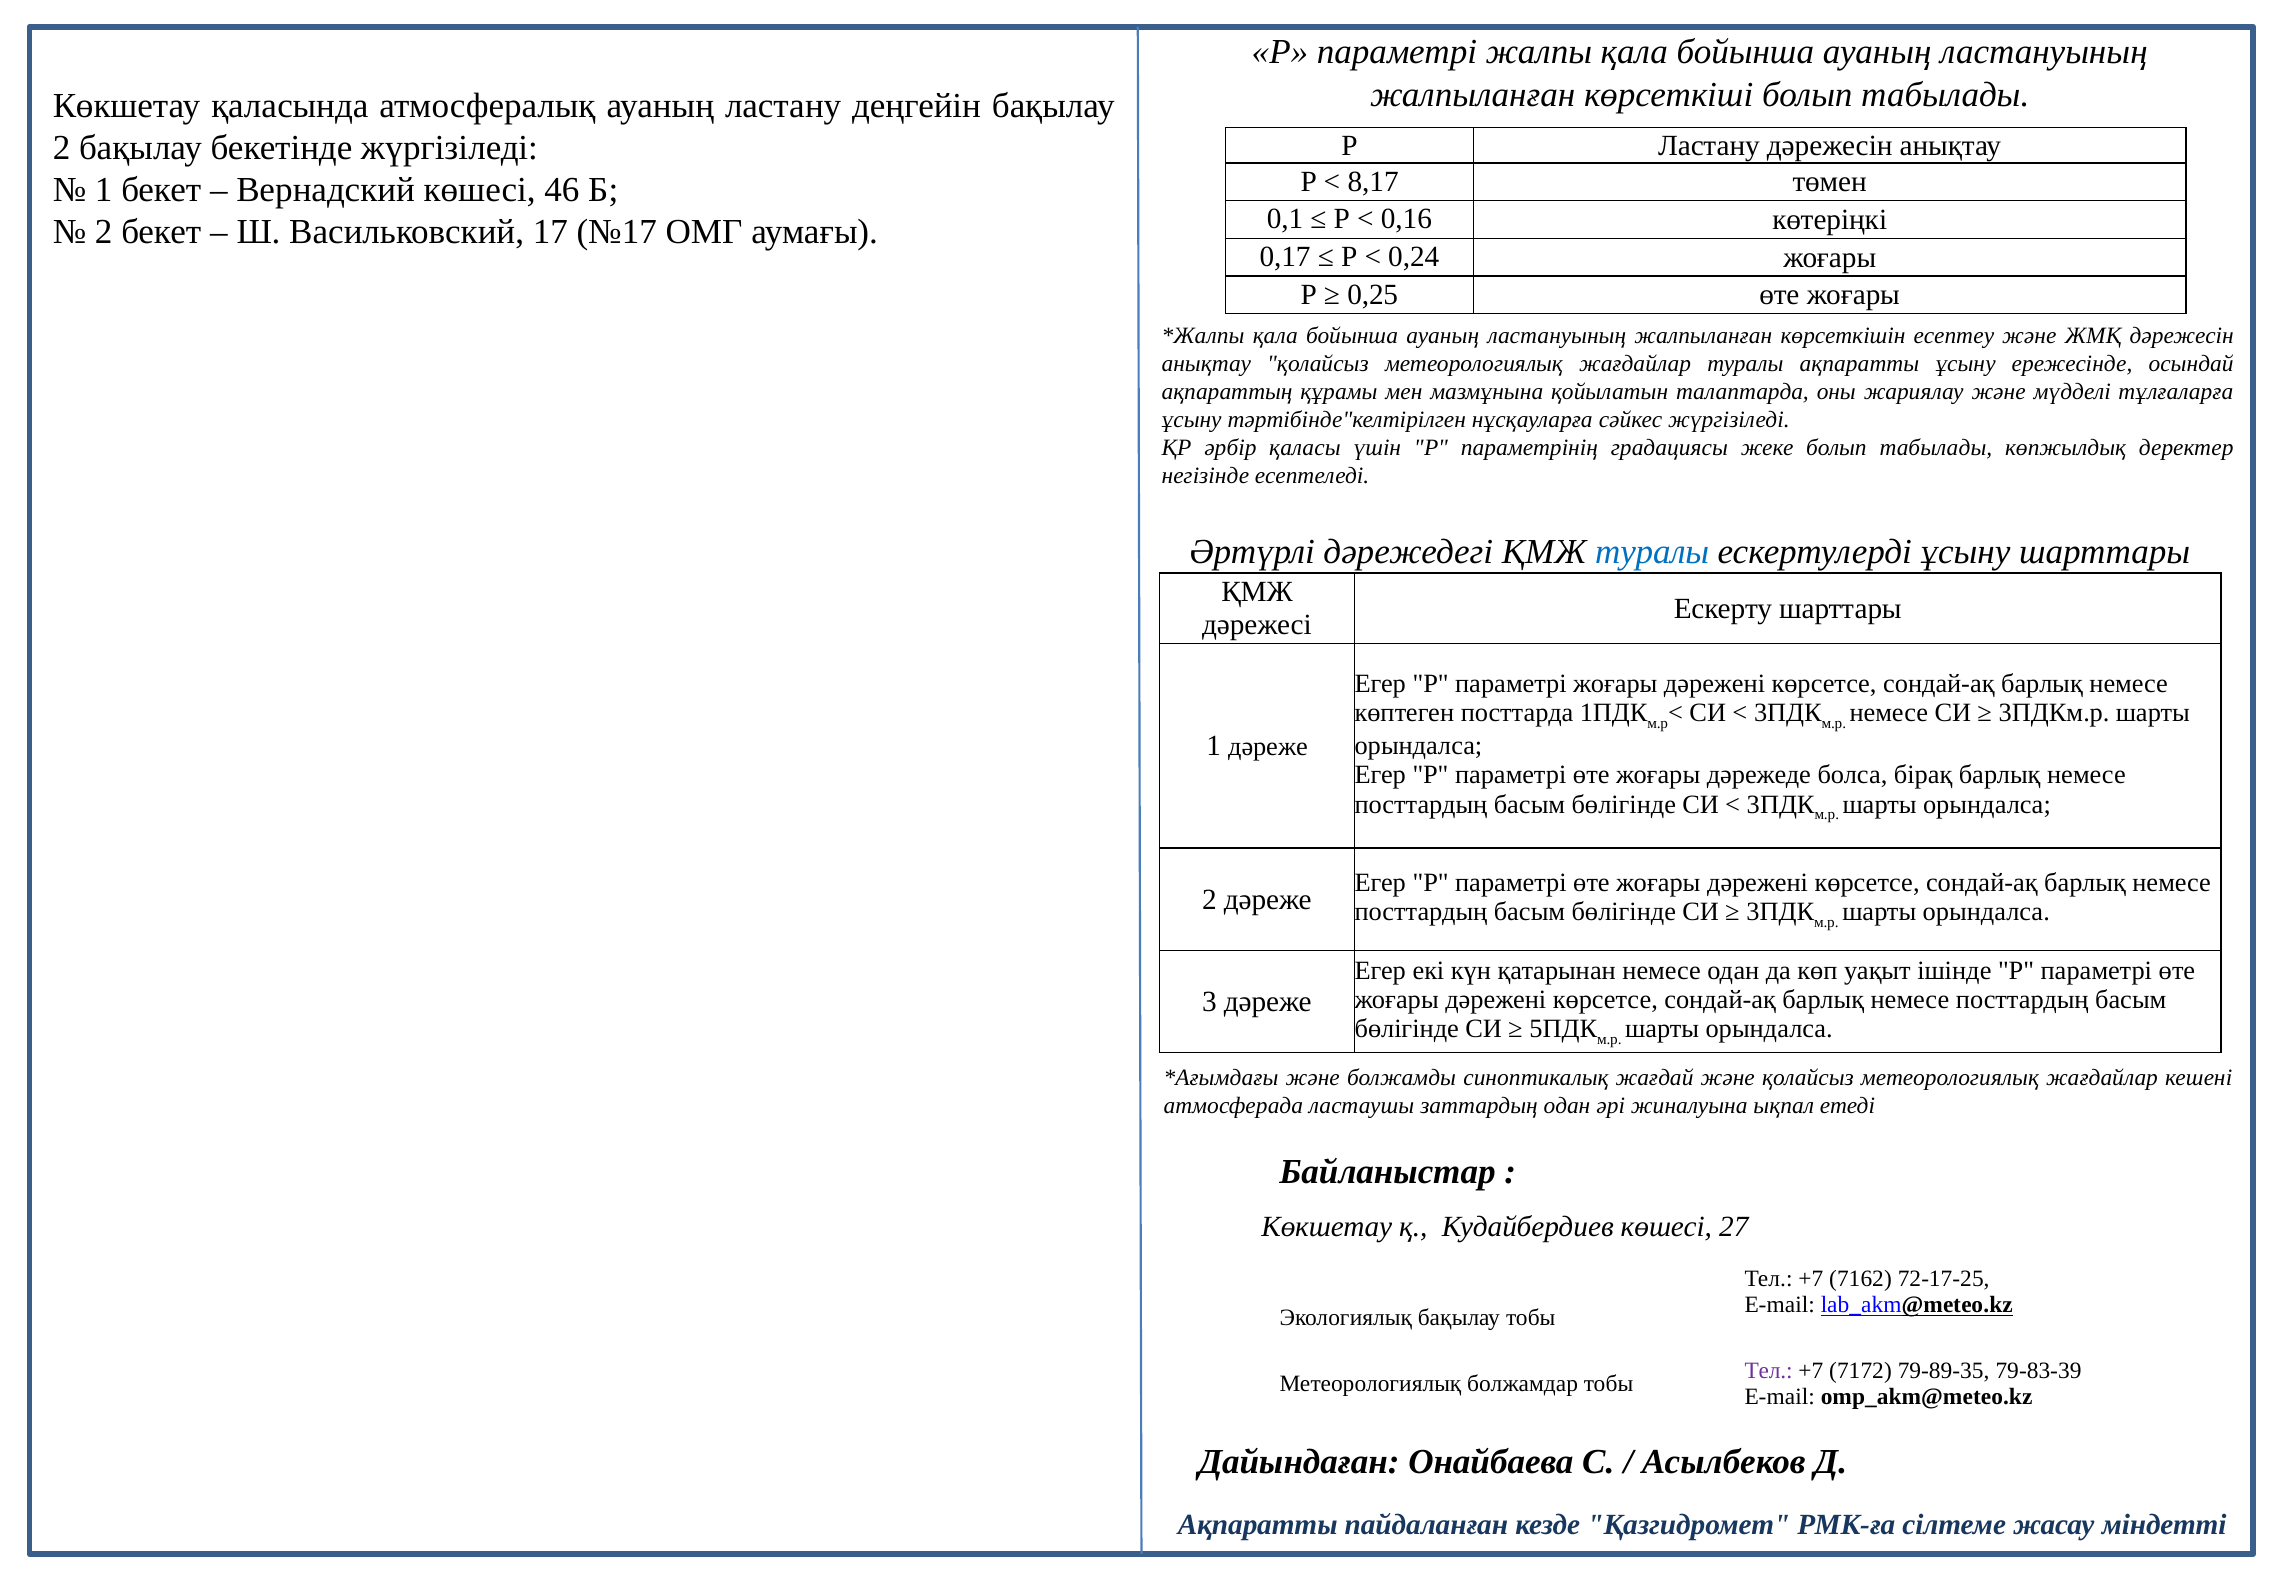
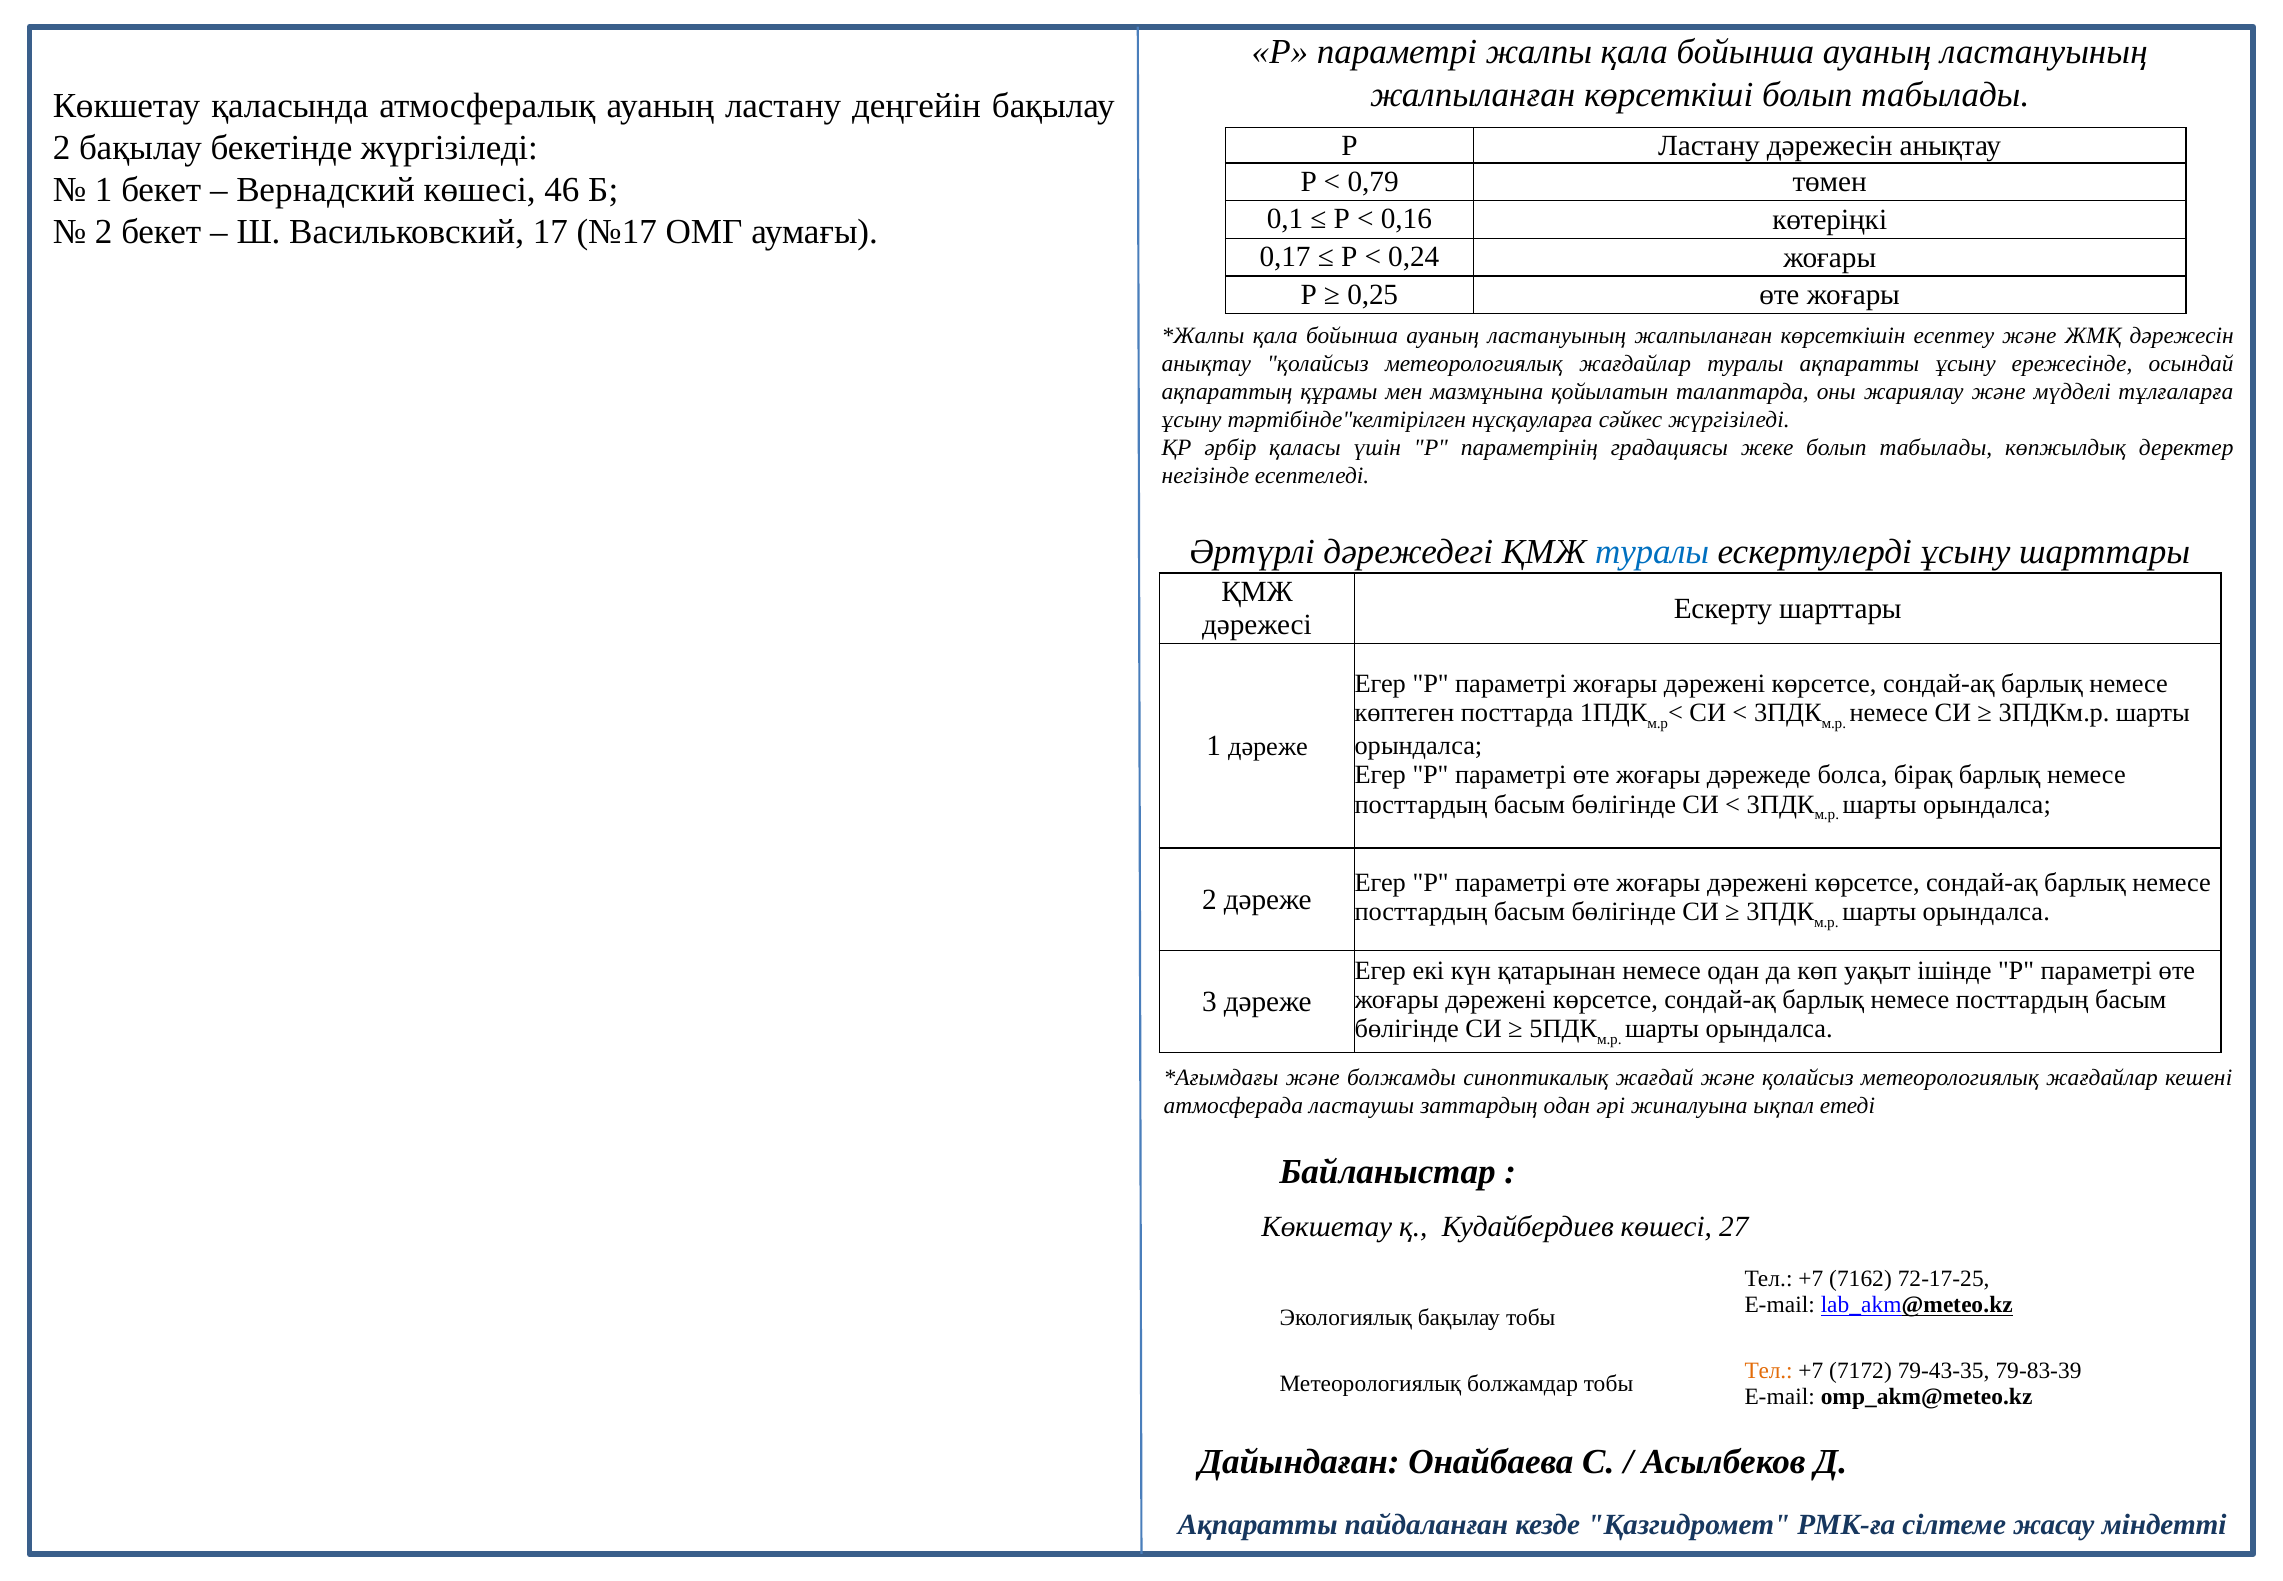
8,17: 8,17 -> 0,79 (1373, 182)
Тел colour: purple -> orange (1769, 1370)
79-89-35: 79-89-35 -> 79-43-35 (1944, 1370)
